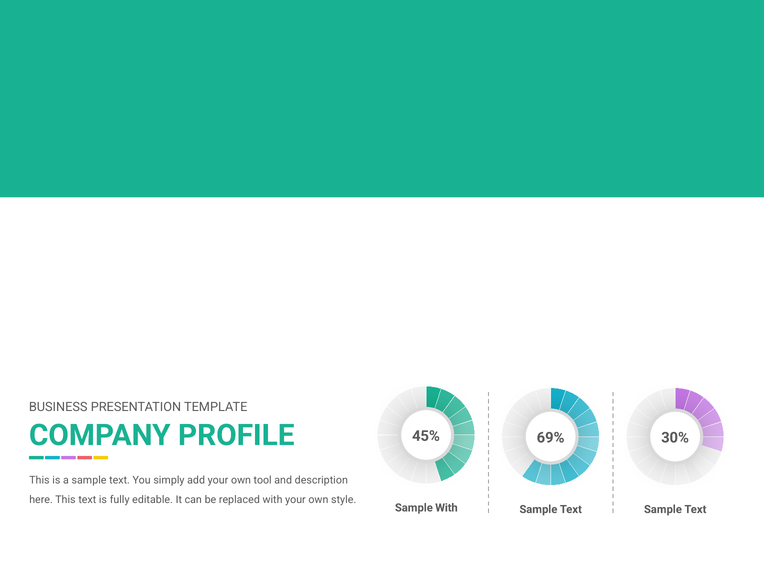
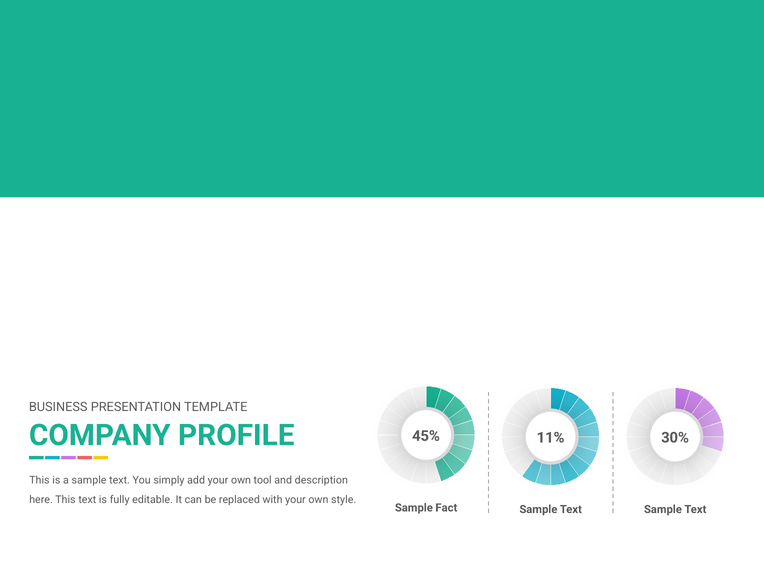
69%: 69% -> 11% (551, 438)
Sample With: With -> Fact (446, 508)
